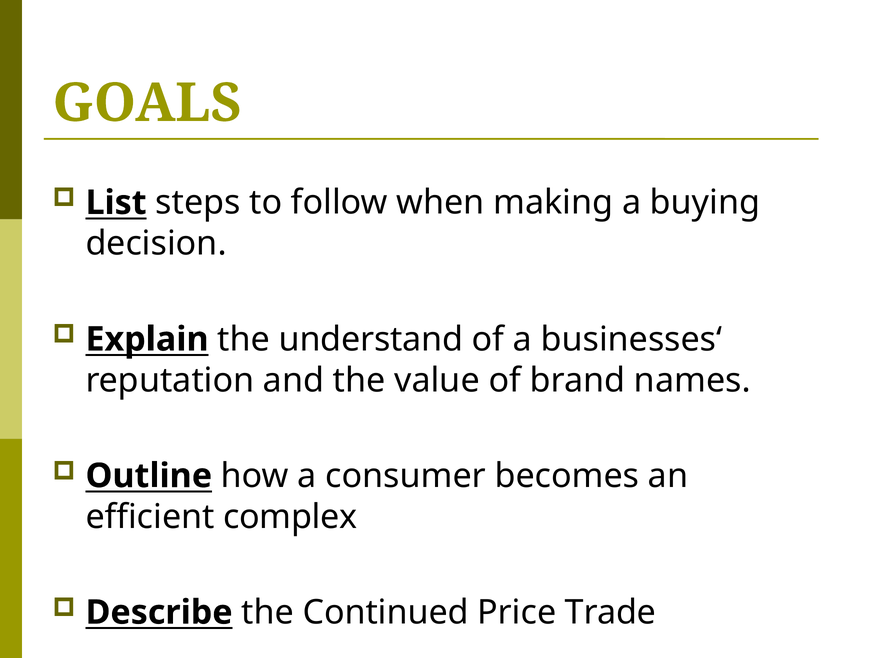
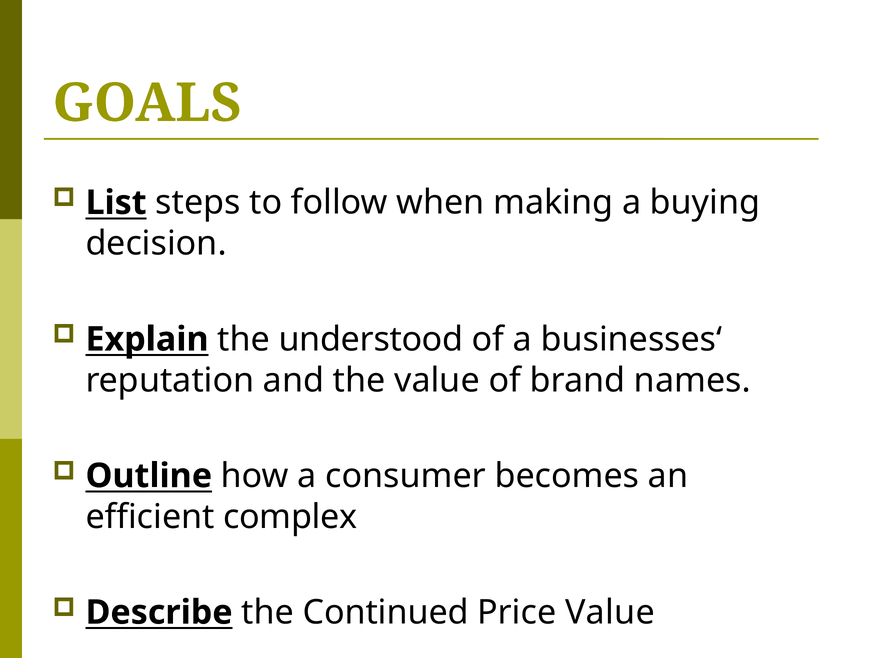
understand: understand -> understood (371, 339)
Price Trade: Trade -> Value (610, 612)
